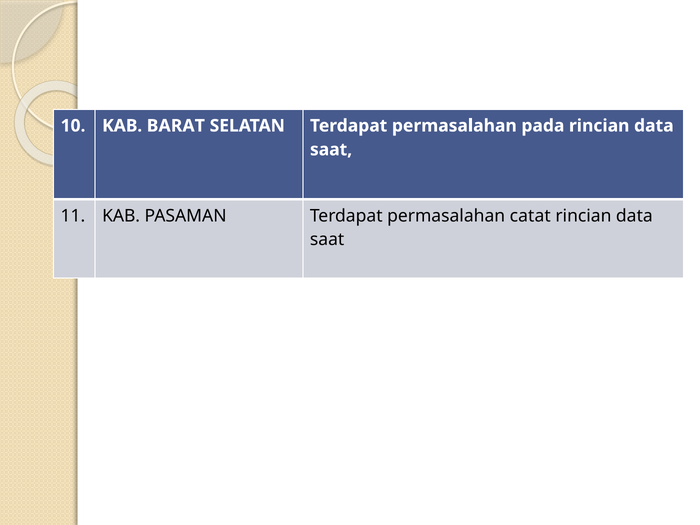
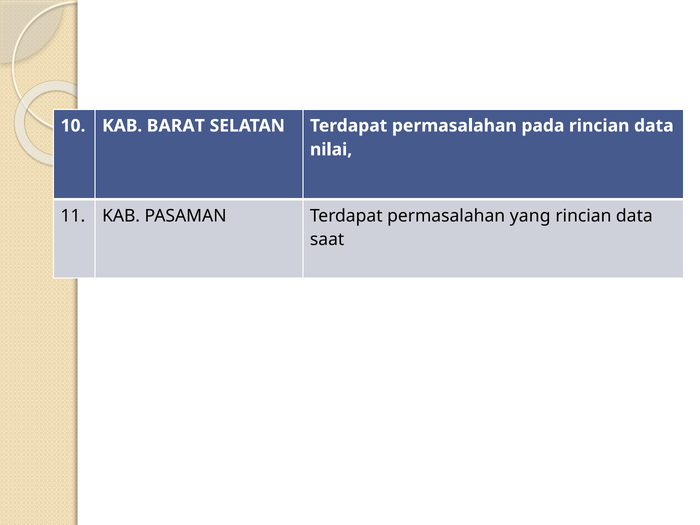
saat: saat -> nilai (331, 150)
catat: catat -> yang (530, 216)
